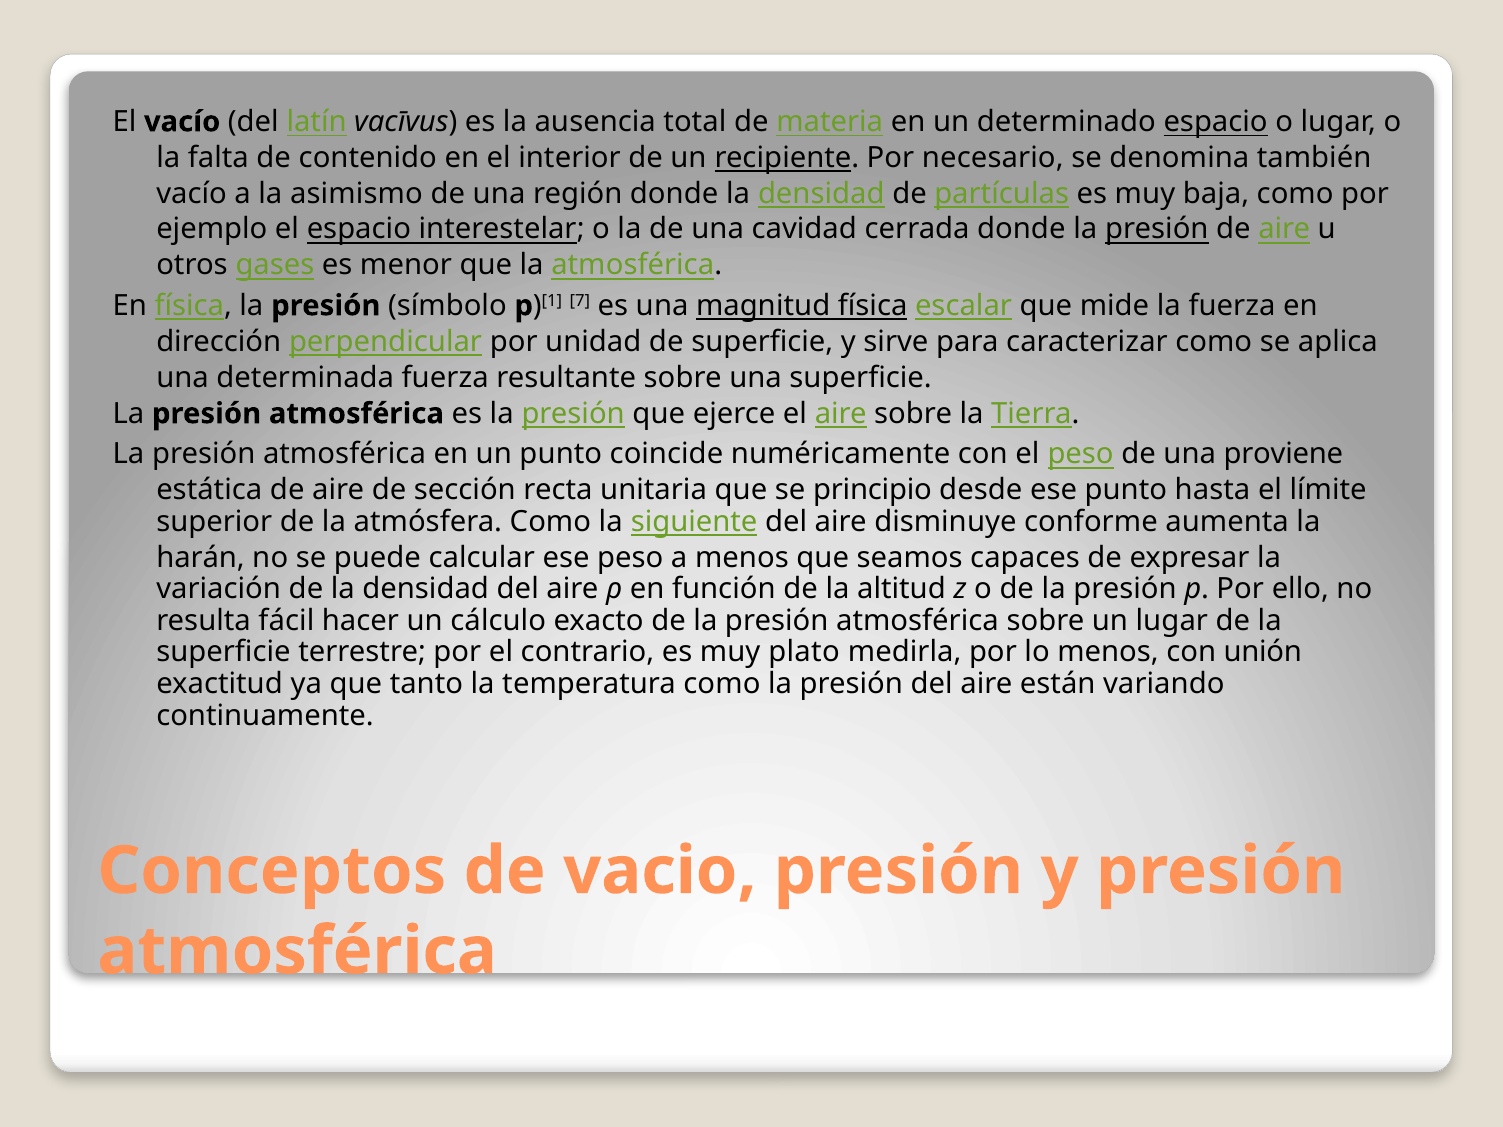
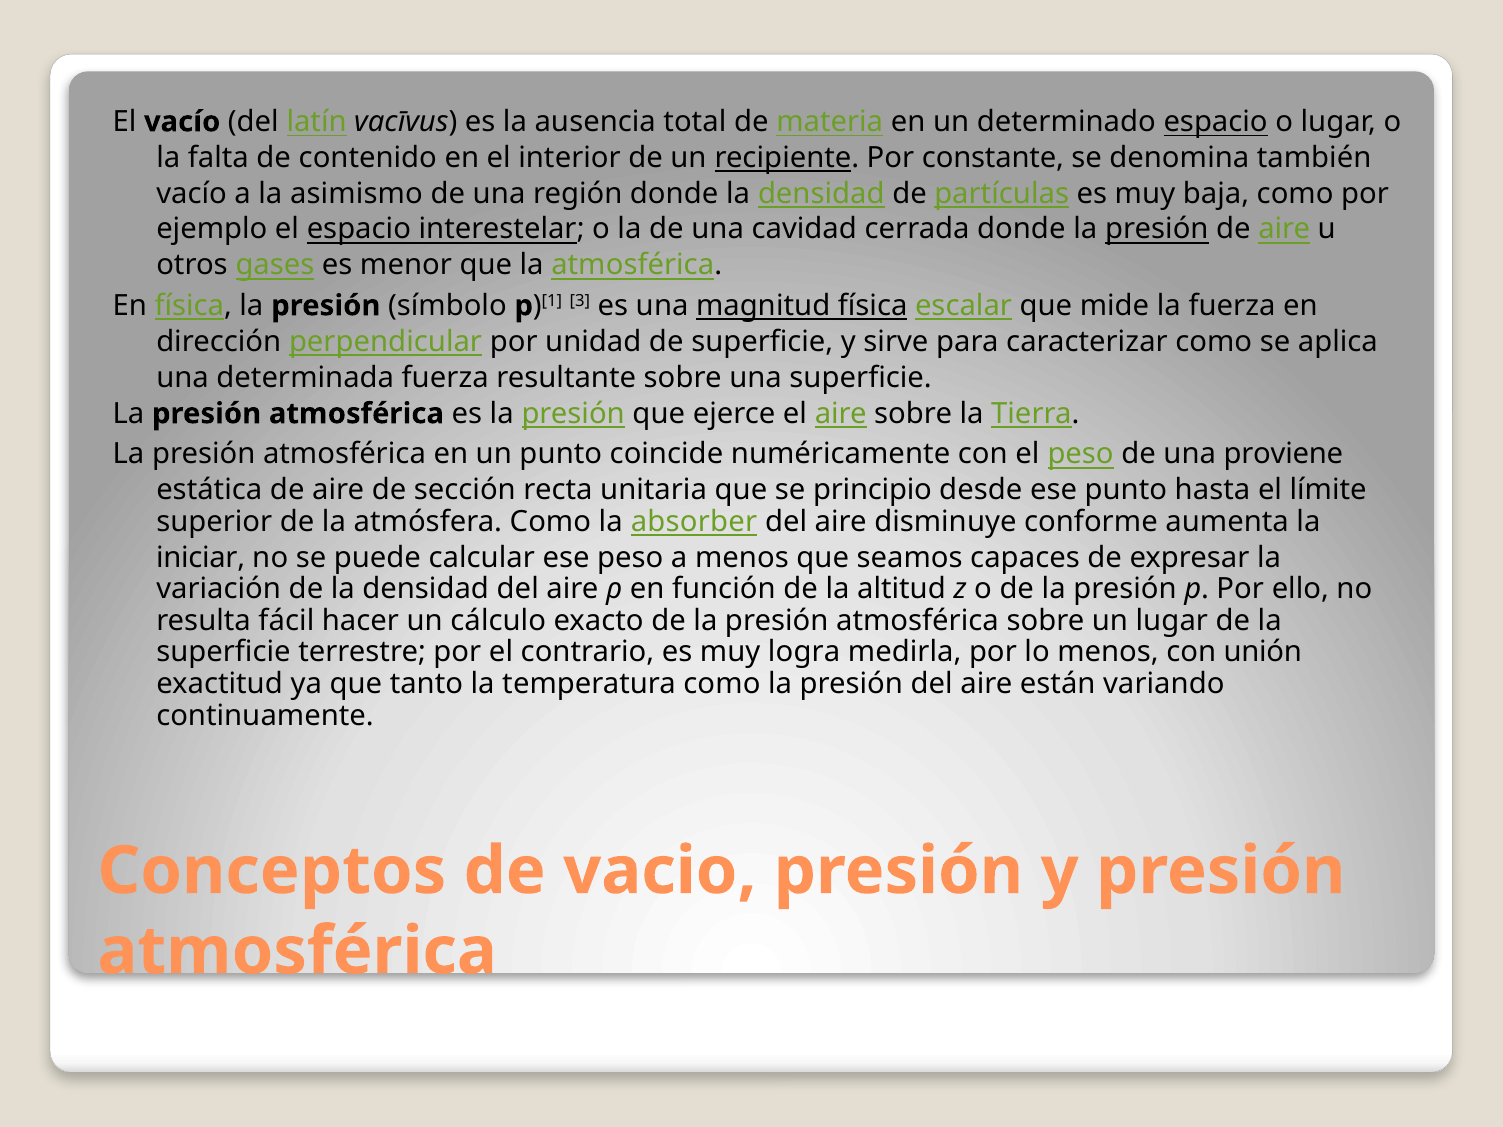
necesario: necesario -> constante (993, 158)
7: 7 -> 3 (580, 301)
siguiente: siguiente -> absorber (694, 522)
harán: harán -> iniciar (201, 558)
plato: plato -> logra (804, 652)
